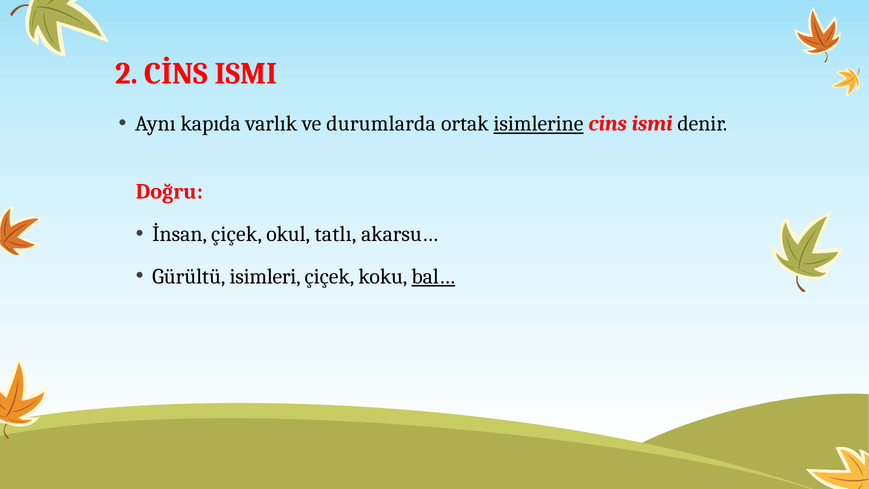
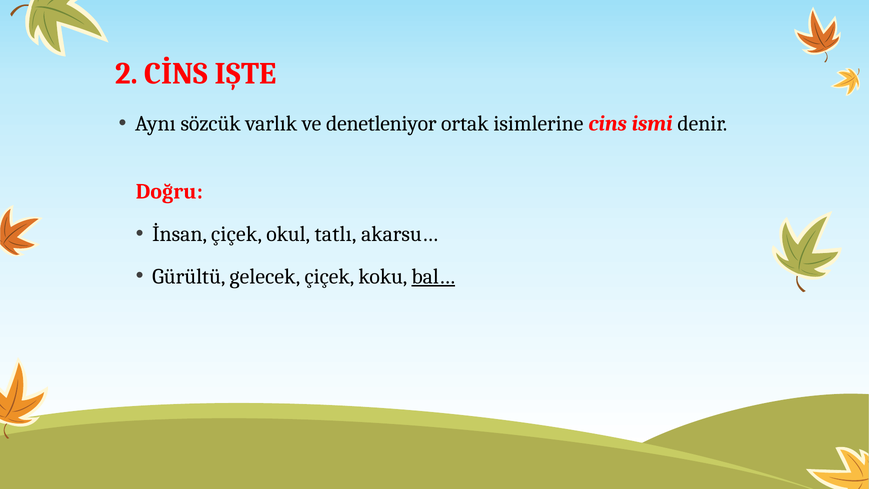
CİNS ISMI: ISMI -> IŞTE (246, 73)
kapıda: kapıda -> sözcük (211, 124)
durumlarda: durumlarda -> denetleniyor (381, 124)
isimlerine underline: present -> none (538, 124)
isimleri: isimleri -> gelecek (265, 276)
